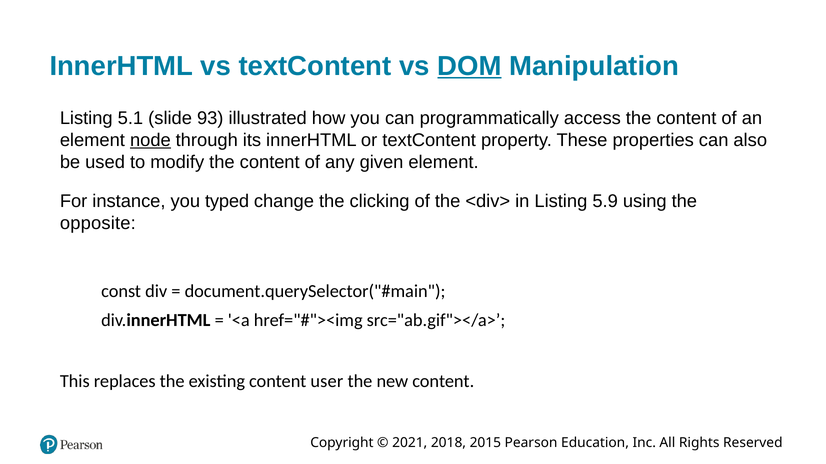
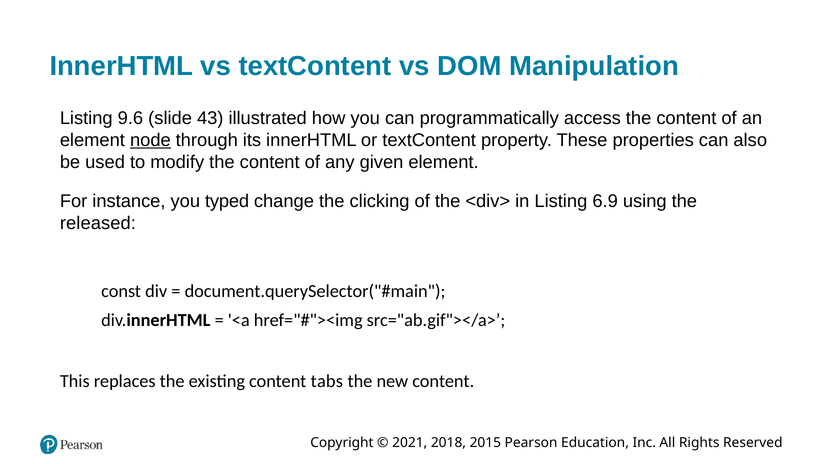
DOM underline: present -> none (469, 66)
5.1: 5.1 -> 9.6 (130, 118)
93: 93 -> 43 (210, 118)
5.9: 5.9 -> 6.9 (605, 201)
opposite: opposite -> released (98, 223)
user: user -> tabs (327, 382)
